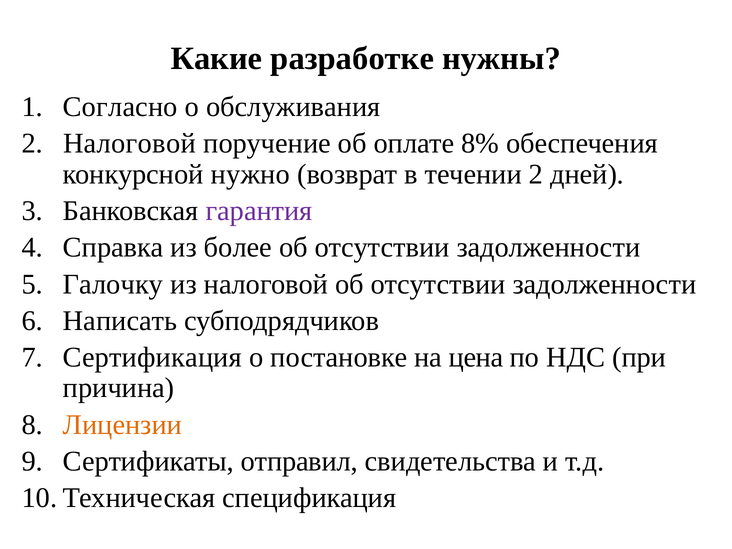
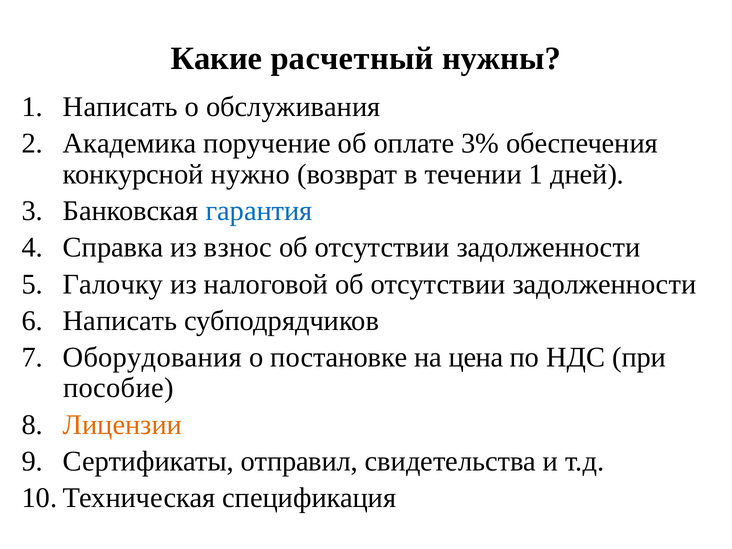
разработке: разработке -> расчетный (352, 58)
Согласно: Согласно -> Написать (120, 107)
Налоговой: Налоговой -> Академика (130, 144)
8%: 8% -> 3% (480, 144)
течении 2: 2 -> 1 (536, 174)
гарантия colour: purple -> blue (259, 211)
более: более -> взнос (238, 248)
Сертификация: Сертификация -> Оборудования (152, 357)
причина: причина -> пособие (119, 388)
